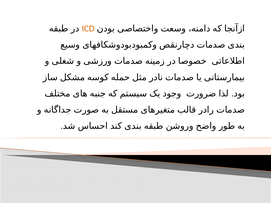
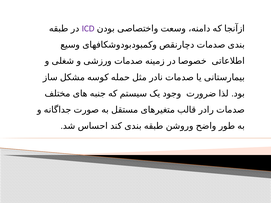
ICD colour: orange -> purple (88, 29)
